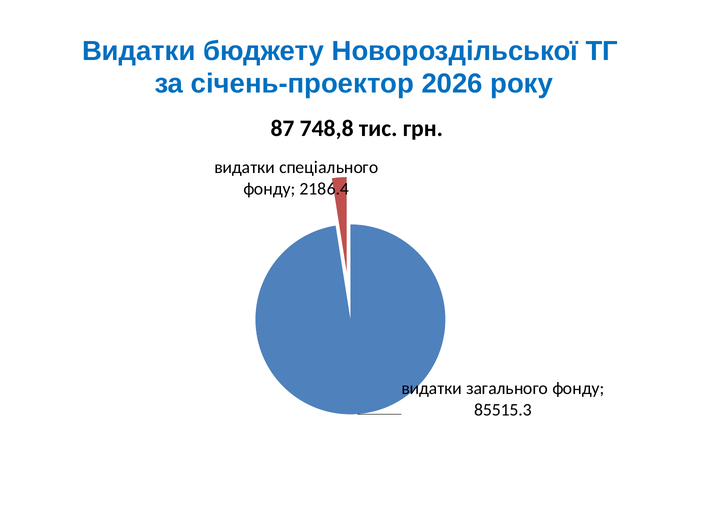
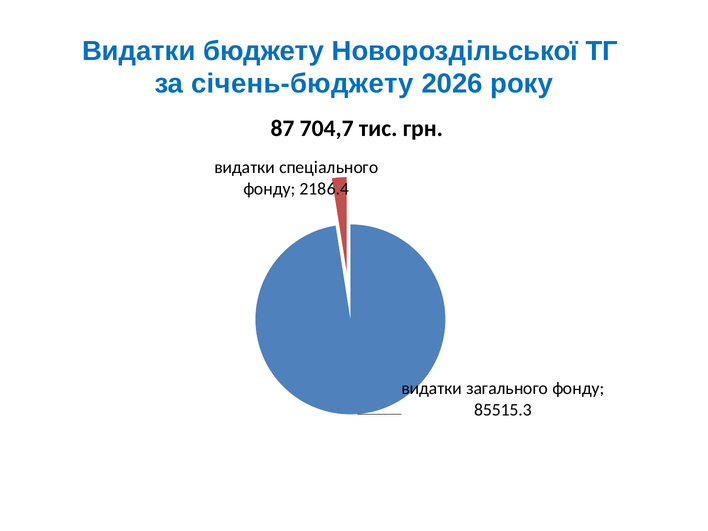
січень-проектор: січень-проектор -> січень-бюджету (302, 84)
748,8: 748,8 -> 704,7 (327, 129)
